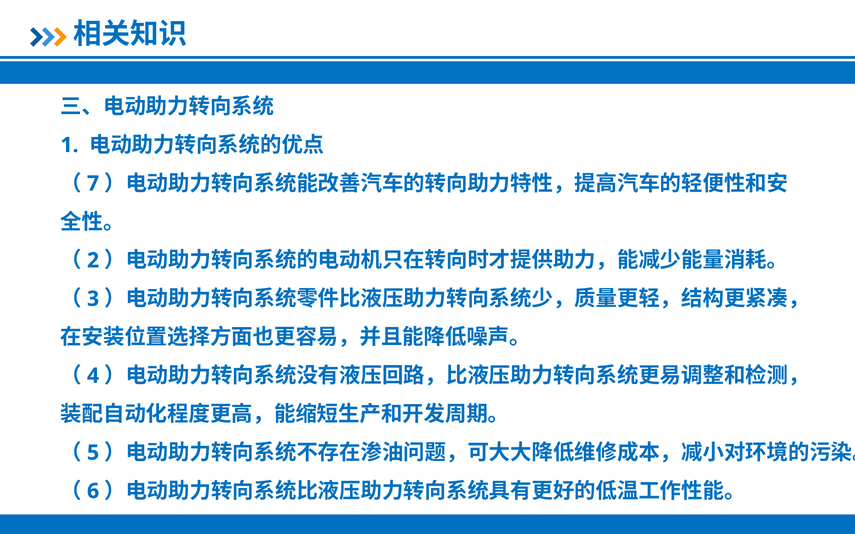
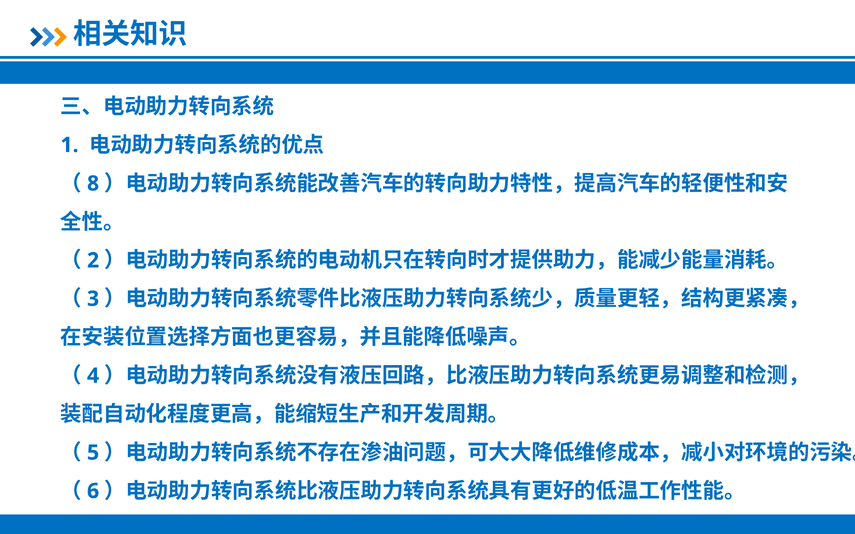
7: 7 -> 8 (93, 184)
